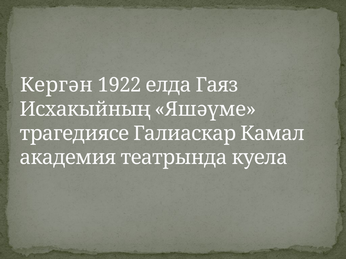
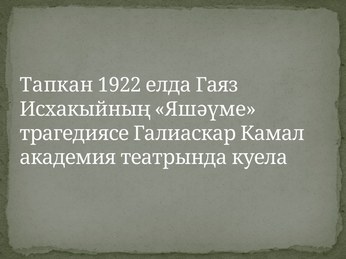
Кергән: Кергән -> Тапкан (57, 85)
